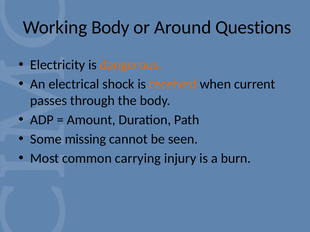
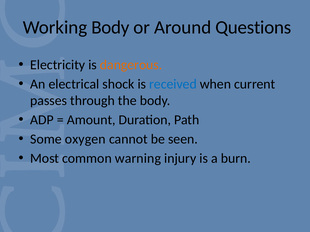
received colour: orange -> blue (173, 84)
missing: missing -> oxygen (85, 139)
carrying: carrying -> warning (138, 159)
